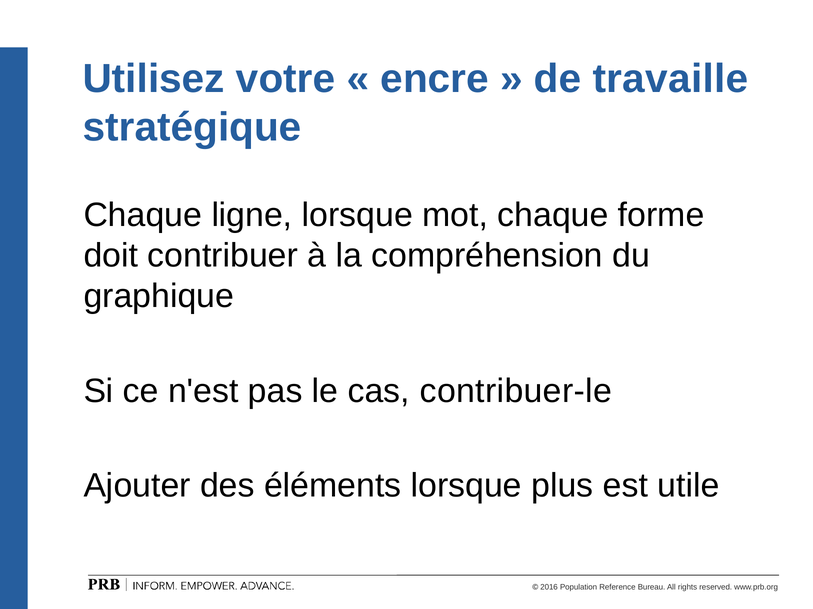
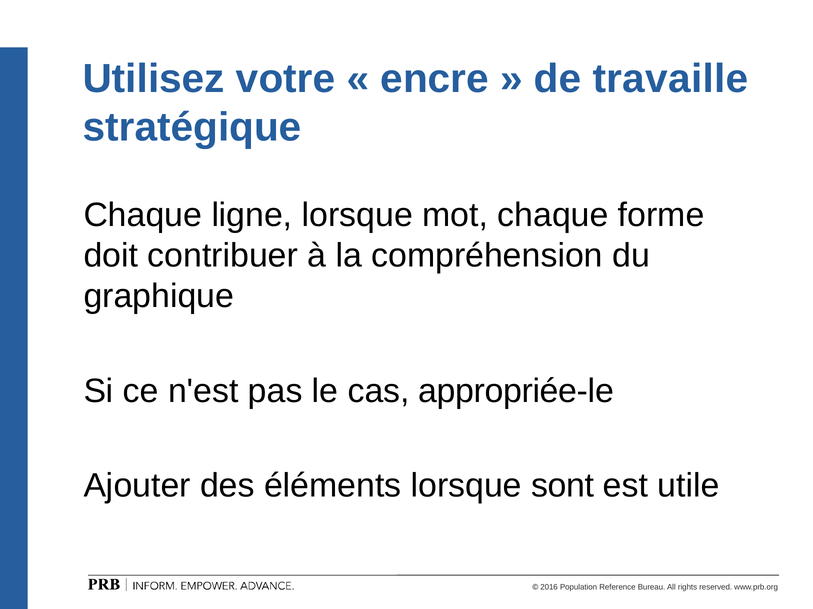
contribuer-le: contribuer-le -> appropriée-le (516, 391)
plus: plus -> sont (562, 486)
